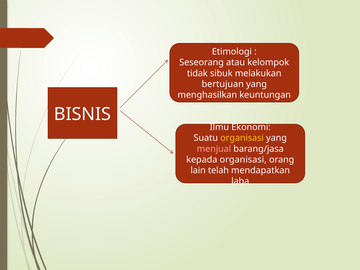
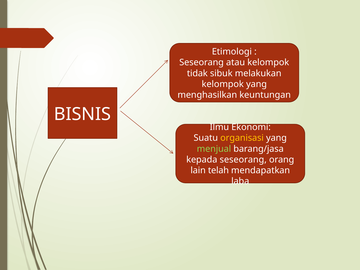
bertujuan: bertujuan -> kelompok (223, 84)
menjual colour: pink -> light green (214, 149)
kepada organisasi: organisasi -> seseorang (243, 160)
